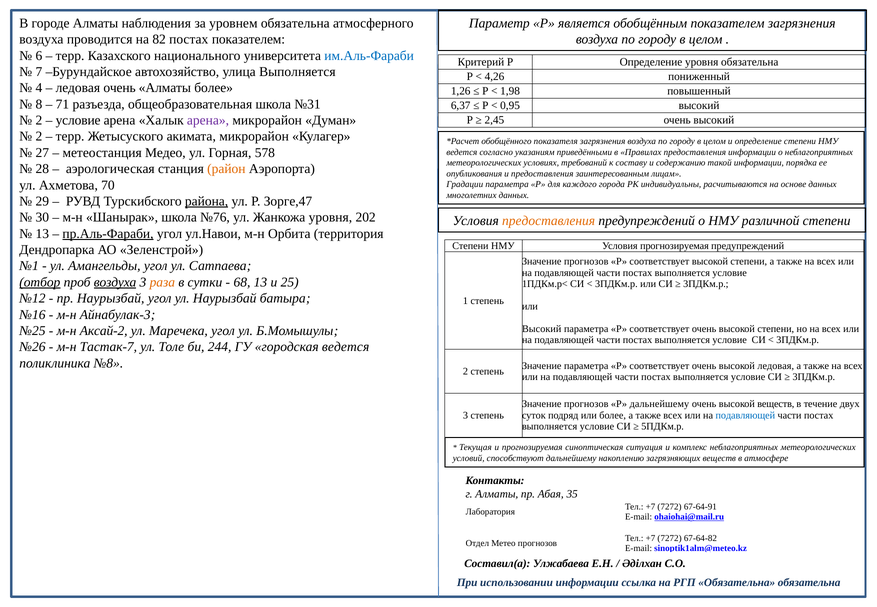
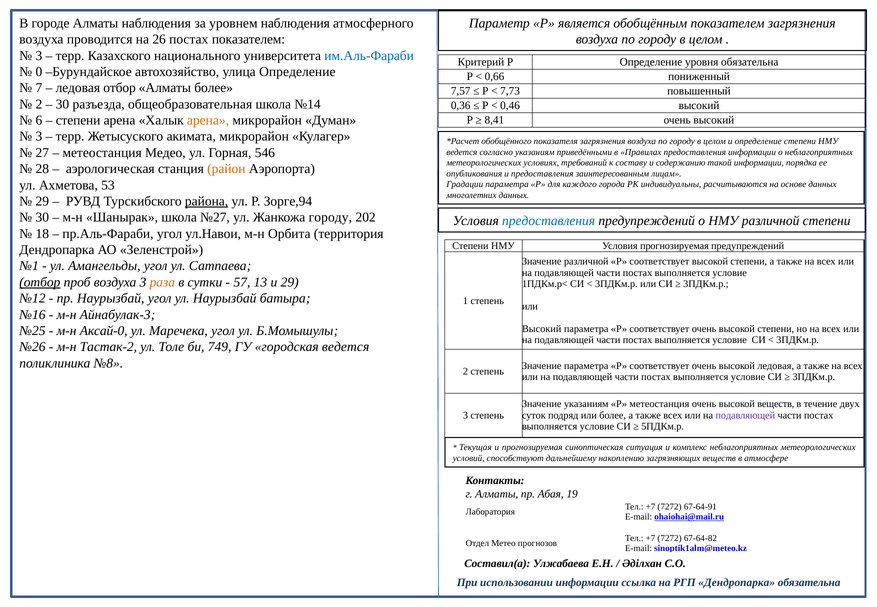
уровнем обязательна: обязательна -> наблюдения (295, 23)
82: 82 -> 26 (159, 39)
6: 6 -> 3 (39, 56)
7: 7 -> 0 (39, 72)
улица Выполняется: Выполняется -> Определение (297, 72)
4,26: 4,26 -> 0,66 (495, 77)
4: 4 -> 7 (39, 88)
ледовая очень: очень -> отбор (120, 88)
1,26: 1,26 -> 7,57 (461, 91)
1,98: 1,98 -> 7,73 (510, 91)
8: 8 -> 2 (39, 104)
71: 71 -> 30 (62, 104)
№31: №31 -> №14 (308, 104)
6,37: 6,37 -> 0,36 (461, 105)
0,95: 0,95 -> 0,46 (510, 105)
2: 2 -> 6 (39, 120)
условие: условие -> степени (78, 120)
арена colour: purple -> orange (208, 120)
2,45: 2,45 -> 8,41 (494, 120)
2: 2 -> 3 (39, 137)
578: 578 -> 546 (265, 153)
70: 70 -> 53 (108, 185)
Зорге,47: Зорге,47 -> Зорге,94 (288, 201)
№76: №76 -> №27 (215, 218)
Жанкожа уровня: уровня -> городу (330, 218)
предоставления colour: orange -> blue (549, 221)
13: 13 -> 18 (42, 234)
пр.Аль-Фараби underline: present -> none (108, 234)
прогнозов: прогнозов -> различной (586, 262)
воздуха underline: present -> none (115, 282)
68: 68 -> 57 (242, 282)
и 25: 25 -> 29 (290, 282)
Аксай-2: Аксай-2 -> Аксай-0 (104, 331)
Тастак-7: Тастак-7 -> Тастак-2 (108, 347)
244: 244 -> 749 (220, 347)
прогнозов: прогнозов -> указаниям (586, 404)
Р дальнейшему: дальнейшему -> метеостанция (659, 404)
подавляющей colour: blue -> purple (745, 415)
35: 35 -> 19 (572, 494)
РГП Обязательна: Обязательна -> Дендропарка (737, 583)
